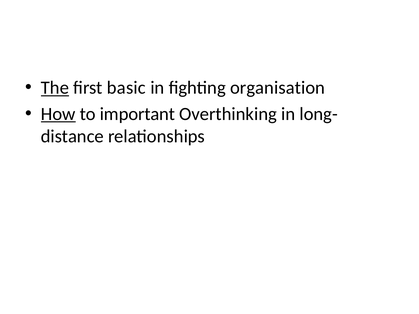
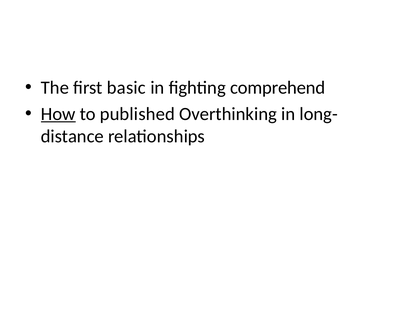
The underline: present -> none (55, 88)
organisation: organisation -> comprehend (278, 88)
important: important -> published (137, 114)
